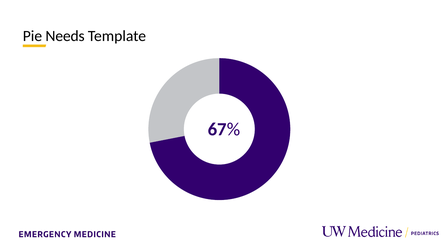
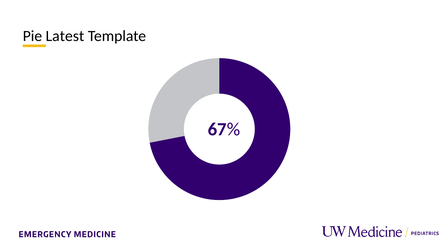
Needs: Needs -> Latest (65, 36)
